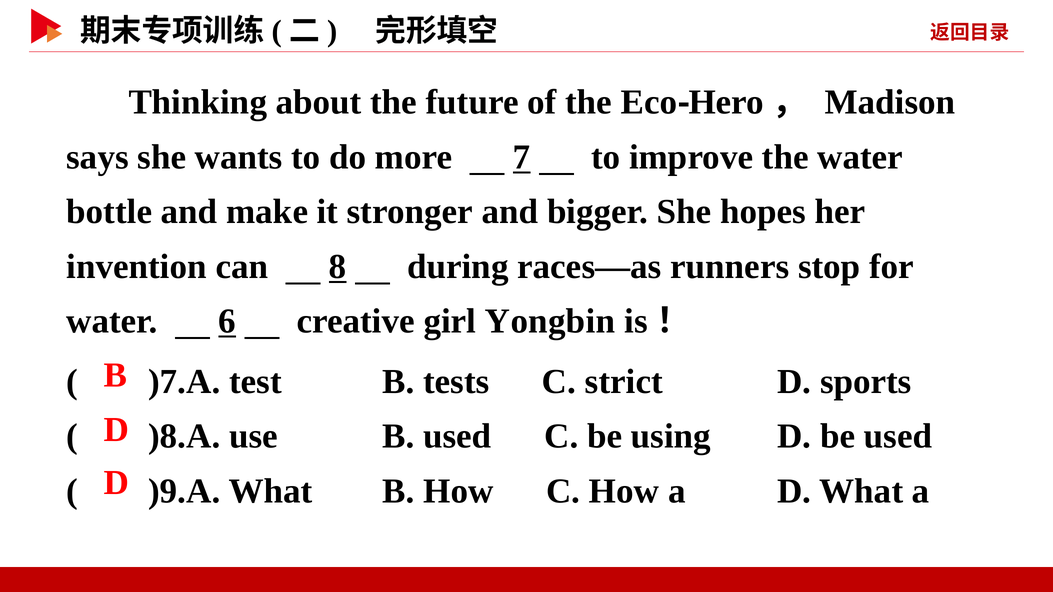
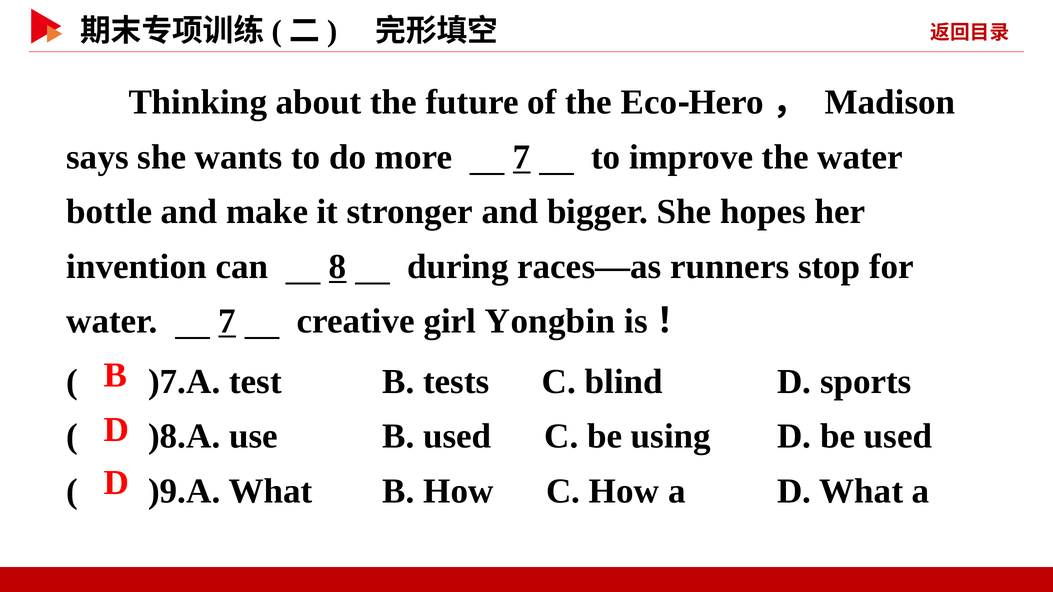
water 6: 6 -> 7 (227, 321)
strict: strict -> blind (624, 382)
